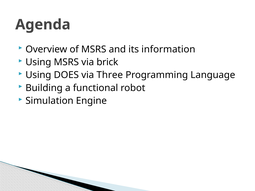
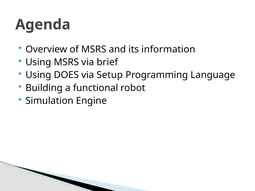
brick: brick -> brief (107, 62)
Three: Three -> Setup (110, 75)
